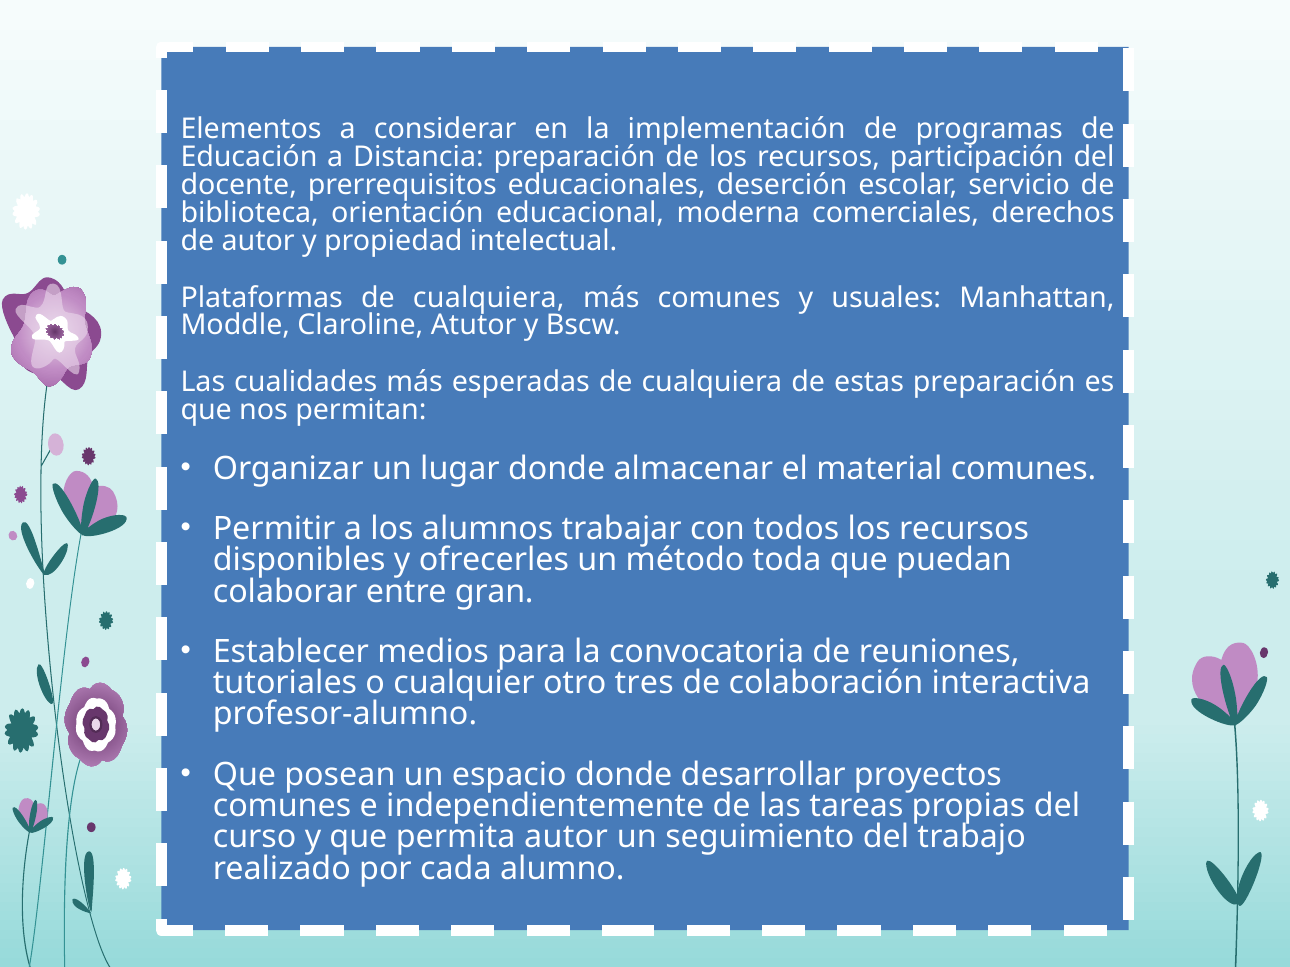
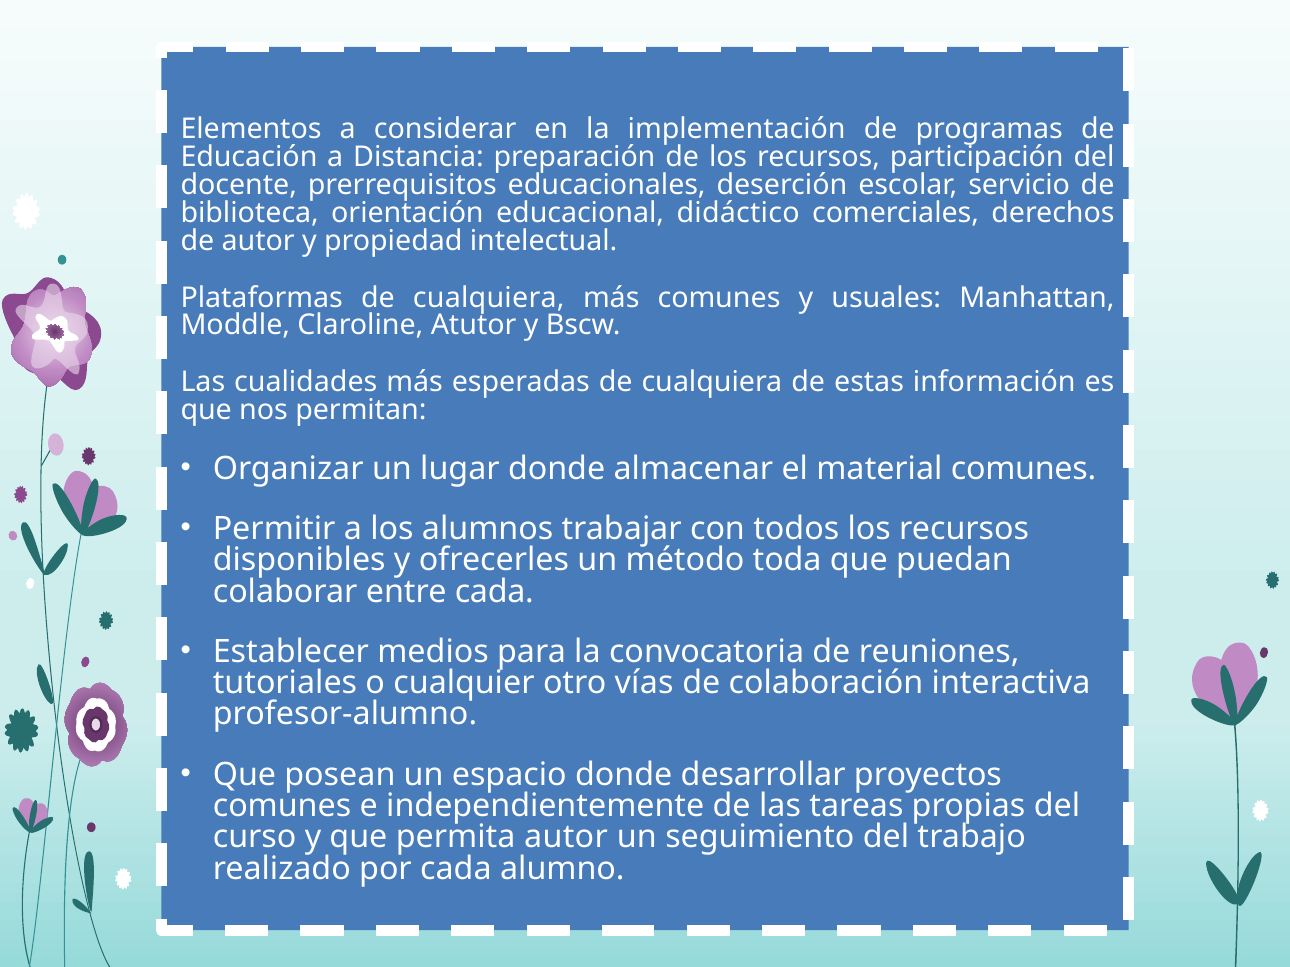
moderna: moderna -> didáctico (738, 213)
estas preparación: preparación -> información (994, 382)
entre gran: gran -> cada (494, 592)
tres: tres -> vías (644, 683)
